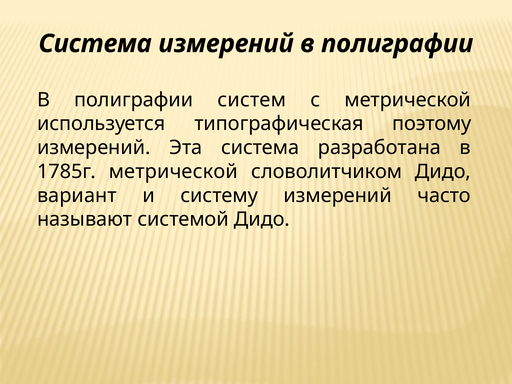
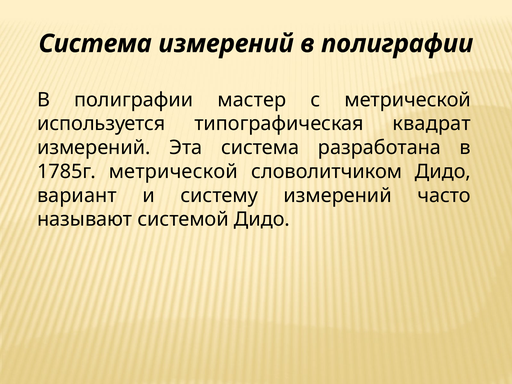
систем: систем -> мастер (252, 100)
поэтому: поэтому -> квадрат (432, 124)
